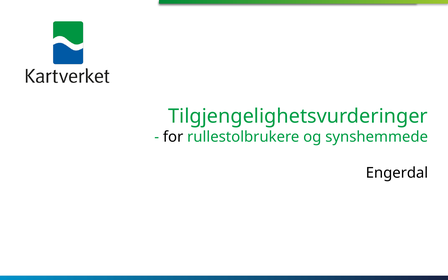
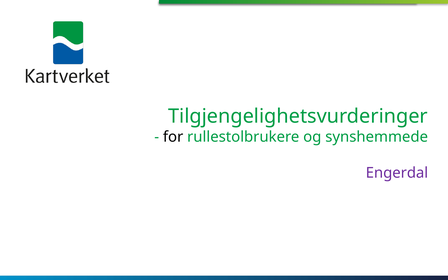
Engerdal colour: black -> purple (397, 173)
